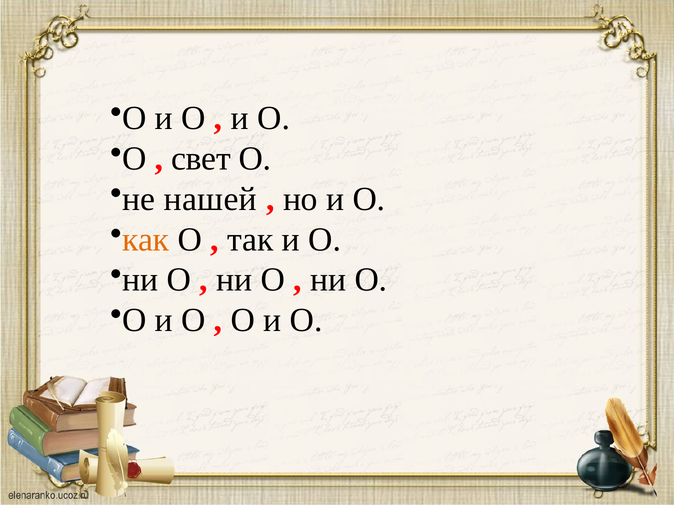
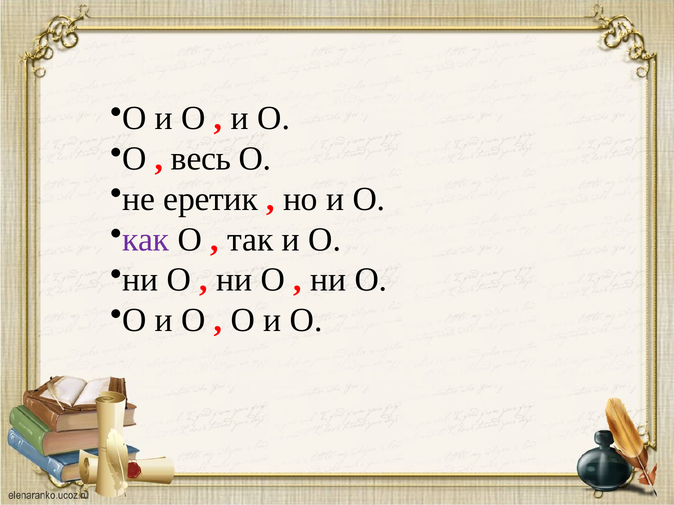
свет: свет -> весь (201, 159)
нашей: нашей -> еретик (211, 199)
как colour: orange -> purple (146, 240)
